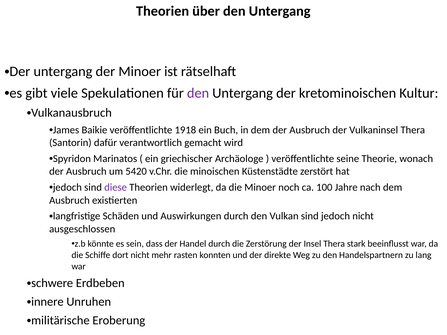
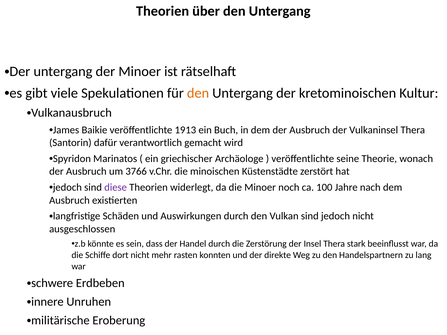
den colour: purple -> orange (198, 93)
1918: 1918 -> 1913 (185, 130)
5420: 5420 -> 3766 (136, 172)
